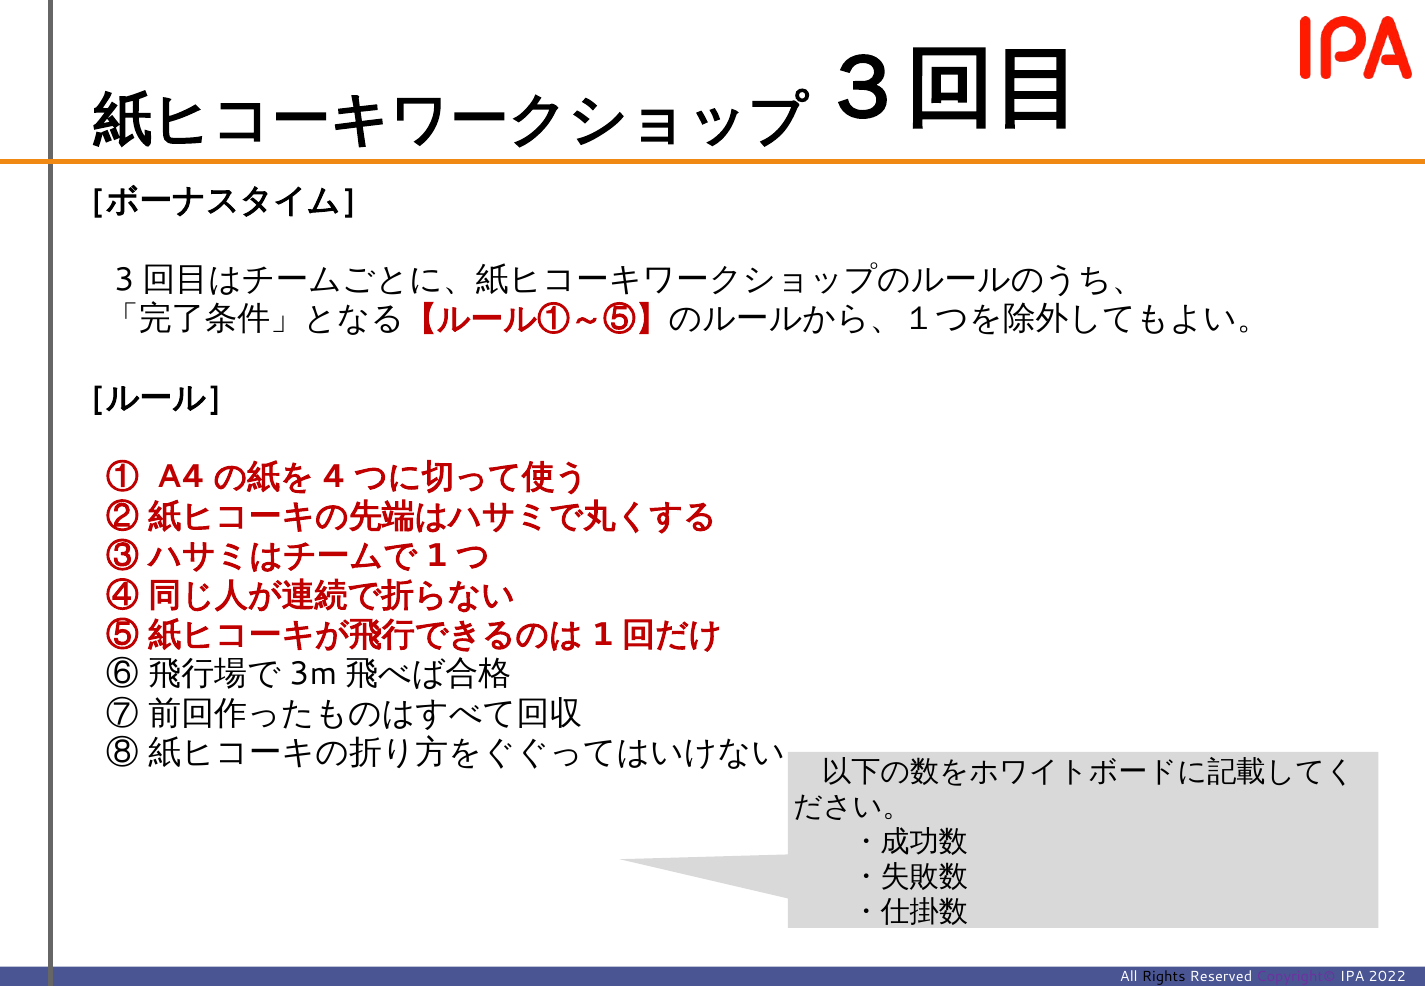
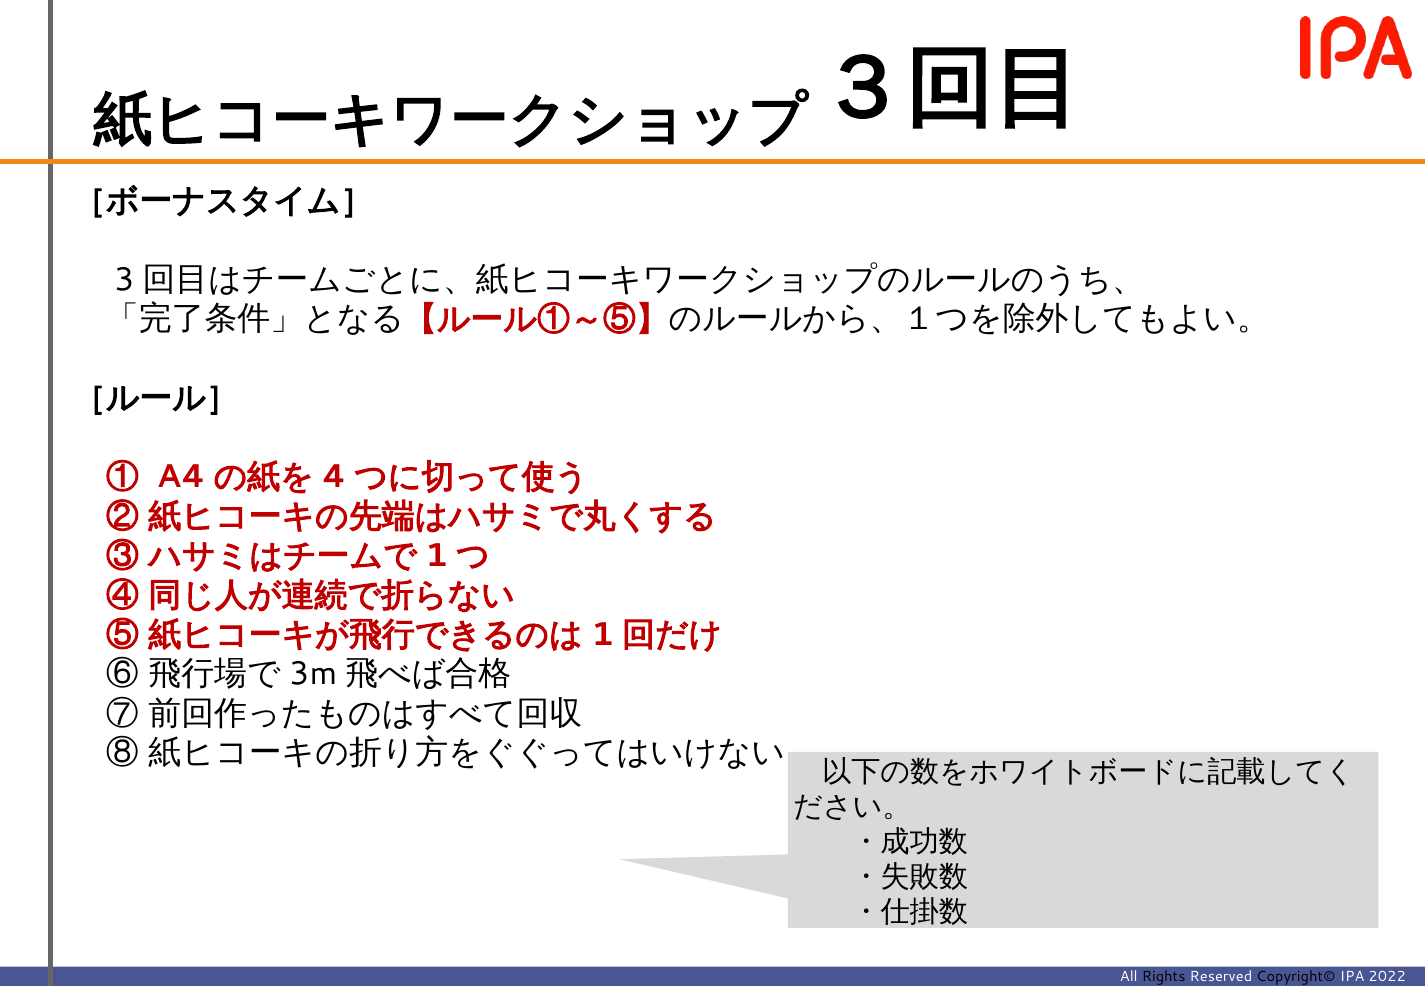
Copyright© colour: purple -> black (1296, 978)
